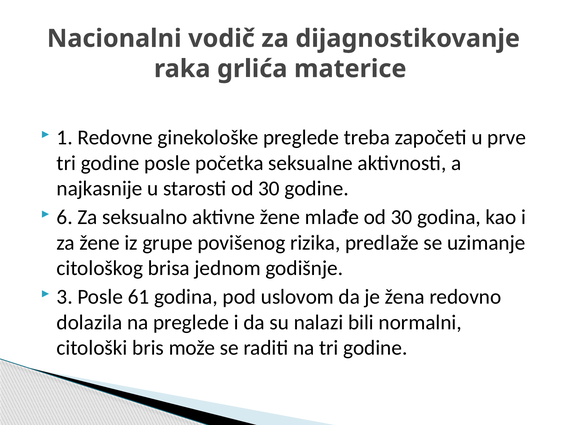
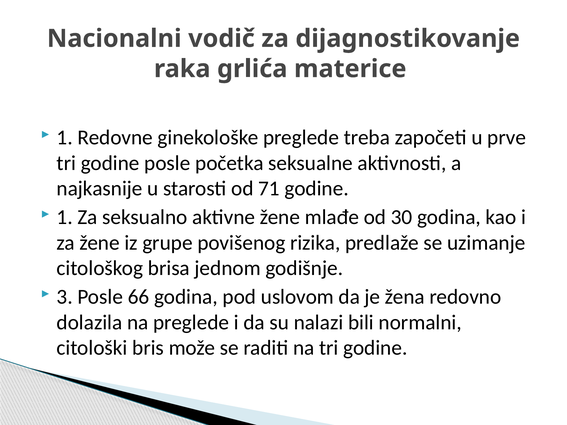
starosti od 30: 30 -> 71 (269, 189)
6: 6 -> 1 (65, 217)
61: 61 -> 66 (138, 297)
